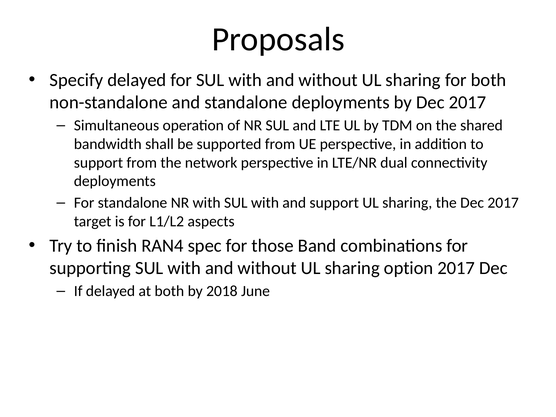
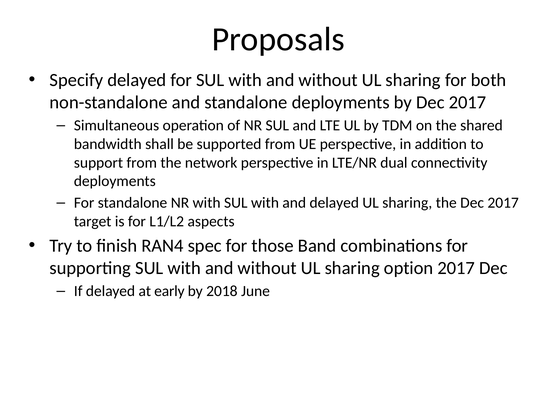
and support: support -> delayed (334, 203)
at both: both -> early (169, 291)
